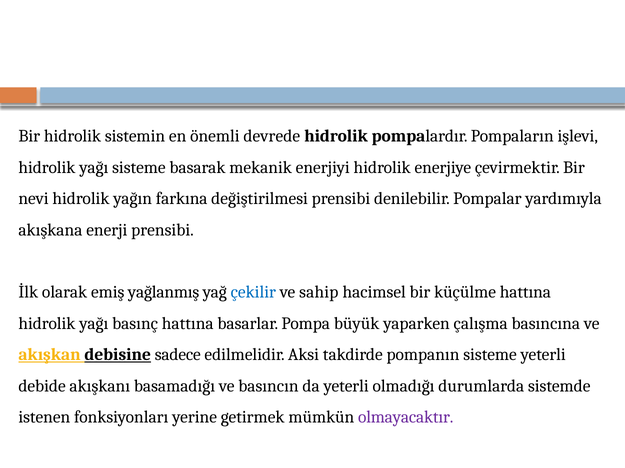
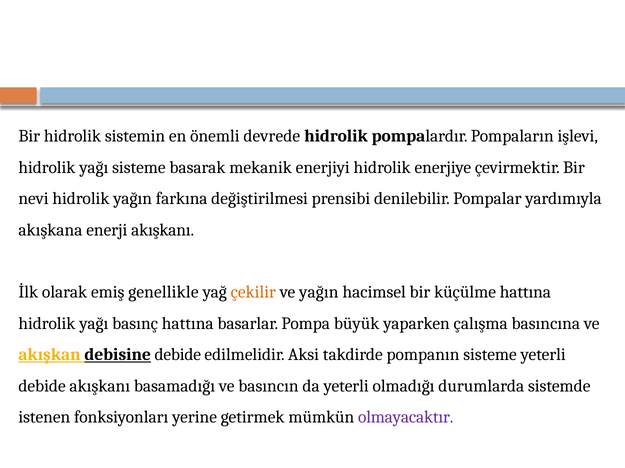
enerji prensibi: prensibi -> akışkanı (163, 230)
yağlanmış: yağlanmış -> genellikle (163, 293)
çekilir colour: blue -> orange (253, 293)
ve sahip: sahip -> yağın (319, 293)
debisine sadece: sadece -> debide (178, 355)
